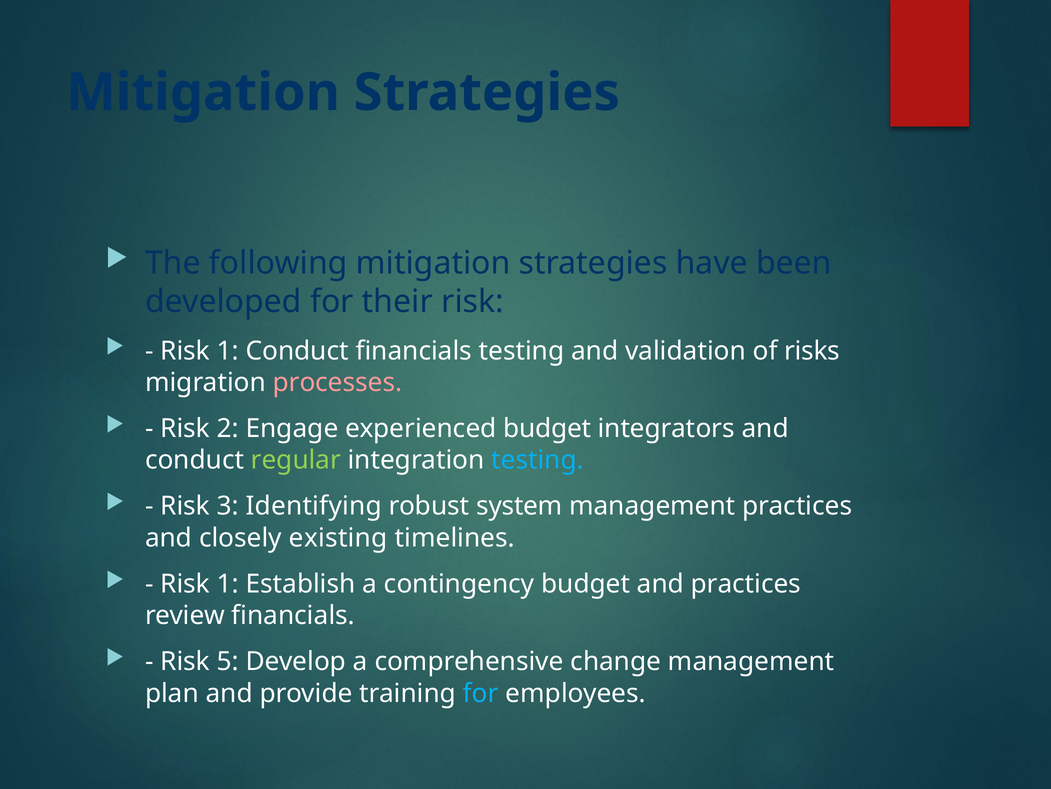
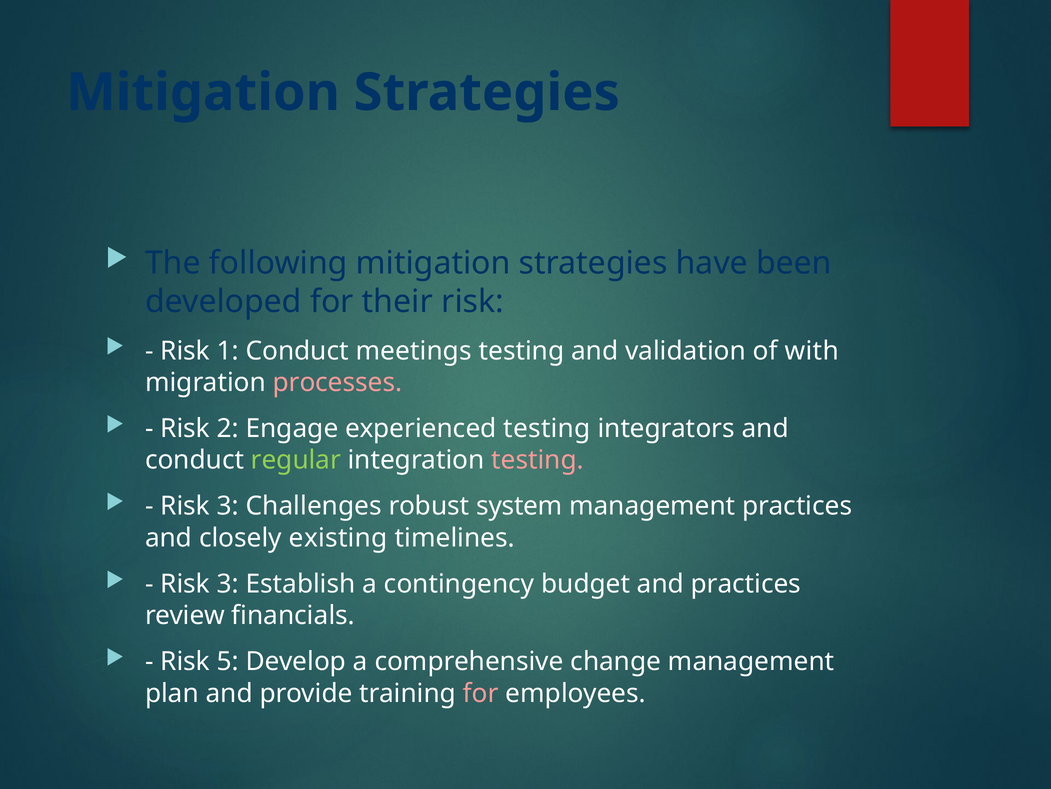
Conduct financials: financials -> meetings (414, 350)
risks: risks -> with (812, 350)
experienced budget: budget -> testing (547, 428)
testing colour: light blue -> pink (538, 460)
Identifying: Identifying -> Challenges (314, 506)
1: 1 -> 3 (228, 583)
for colour: light blue -> pink (481, 693)
